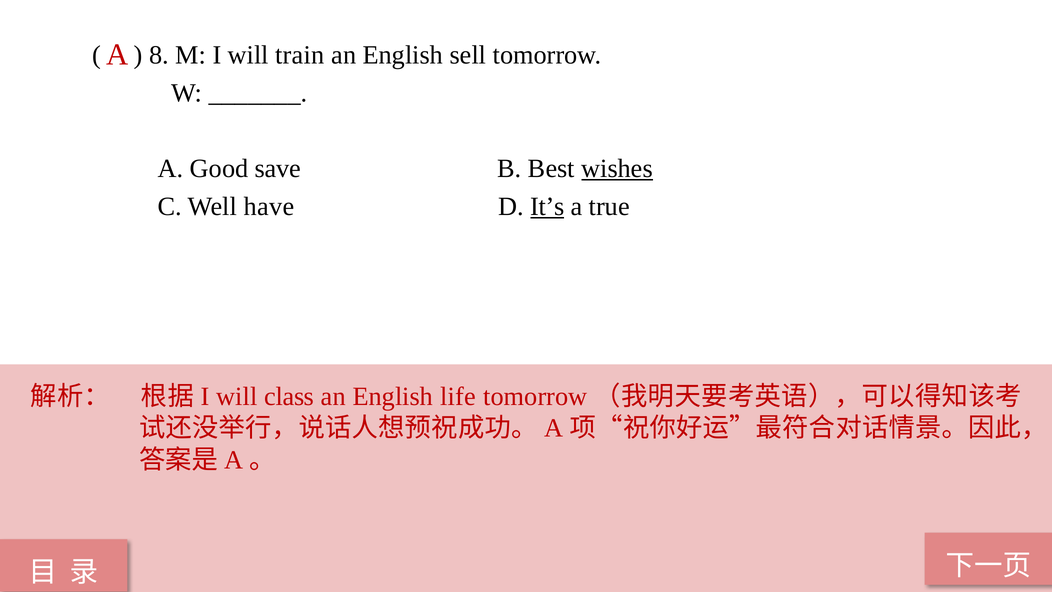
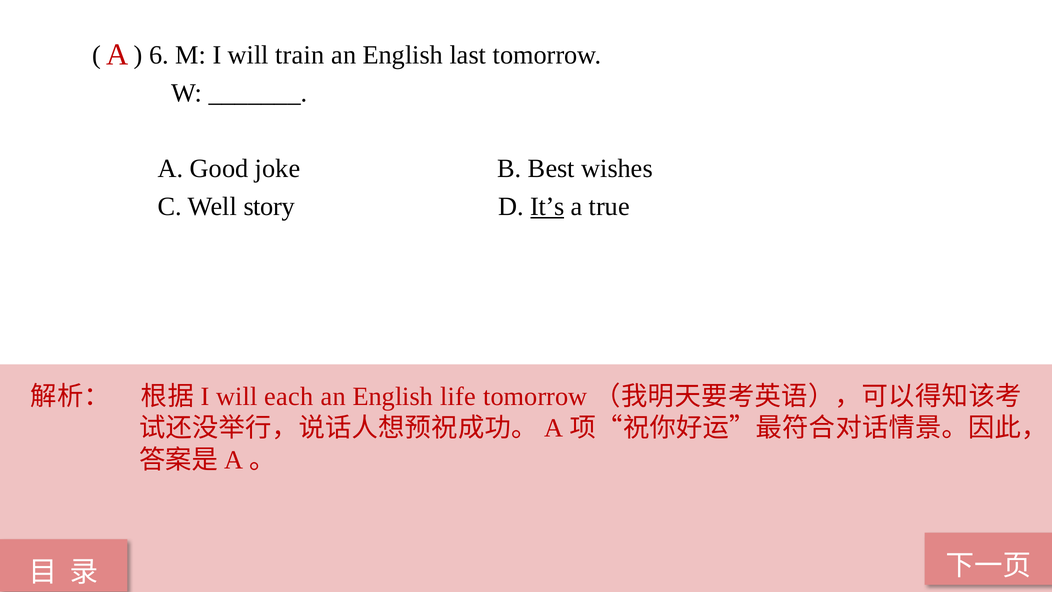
8: 8 -> 6 (159, 55)
sell: sell -> last (468, 55)
save: save -> joke (278, 169)
wishes underline: present -> none (617, 169)
have: have -> story (269, 206)
class: class -> each (289, 397)
